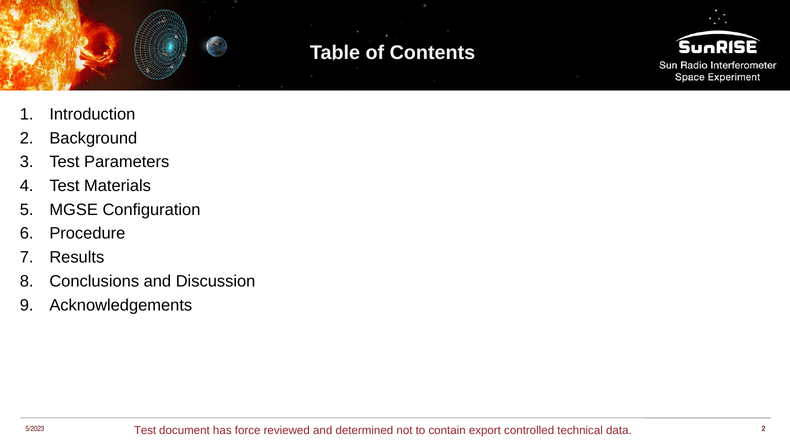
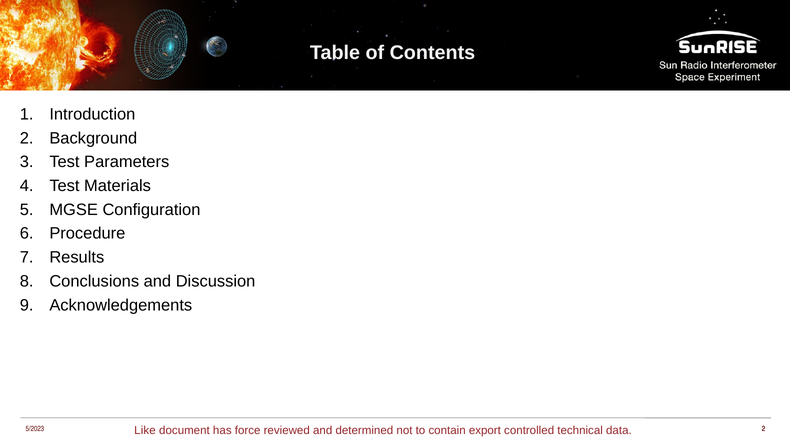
Test: Test -> Like (145, 431)
